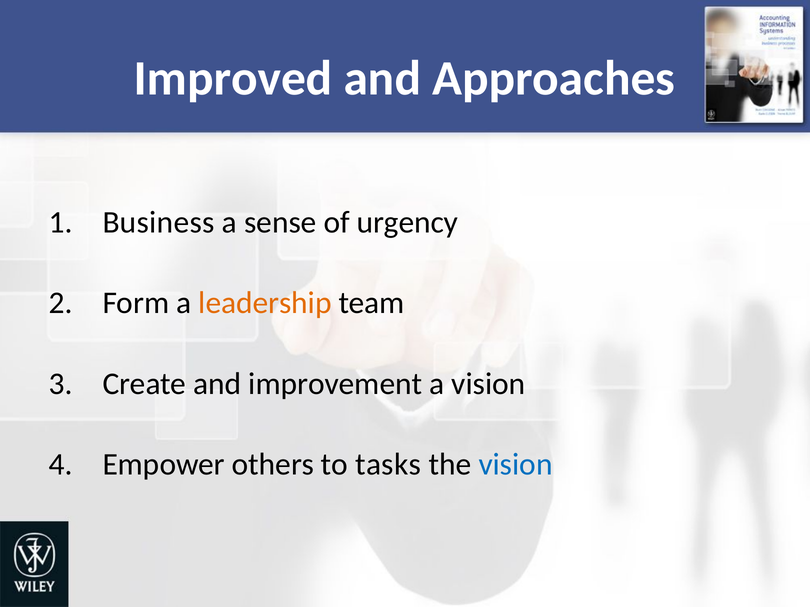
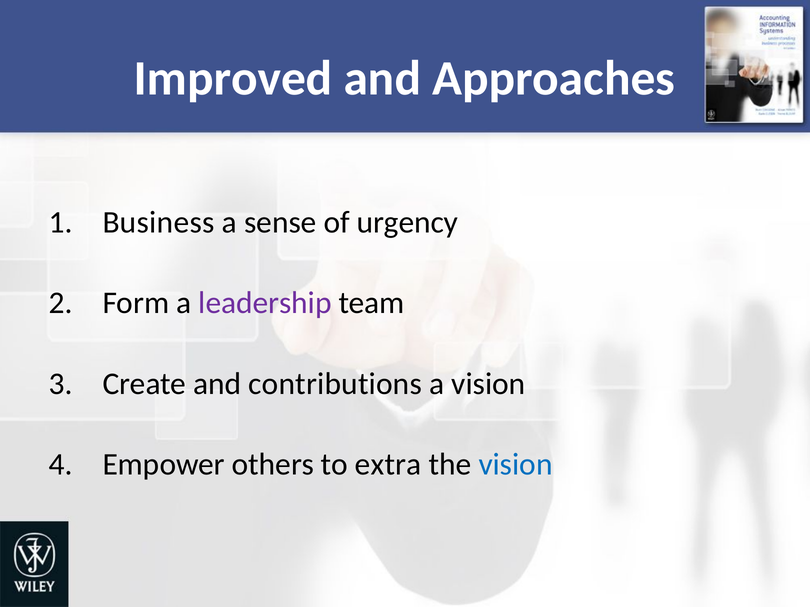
leadership colour: orange -> purple (265, 303)
improvement: improvement -> contributions (335, 384)
tasks: tasks -> extra (388, 465)
